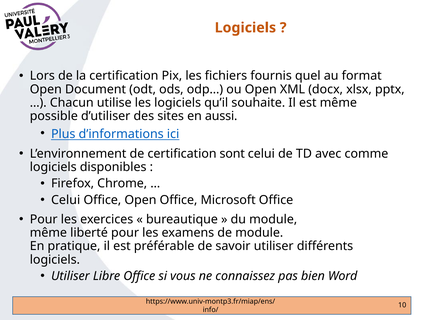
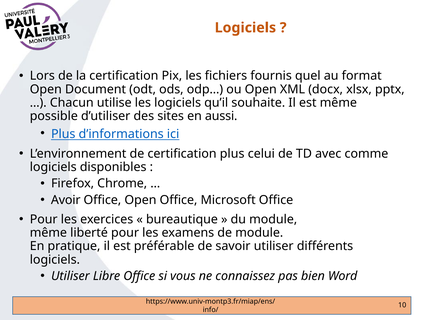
certification sont: sont -> plus (232, 153)
Celui: Celui -> Avoir (66, 200)
